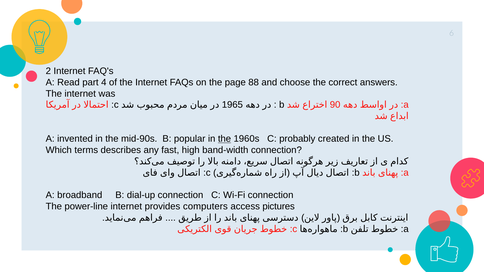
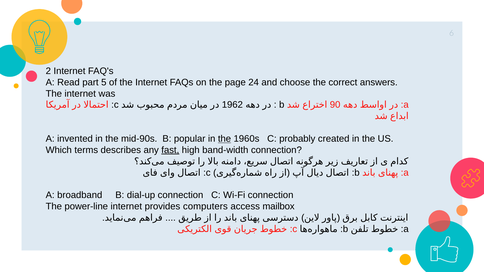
4: 4 -> 5 (104, 82)
88: 88 -> 24 (254, 82)
1965: 1965 -> 1962 (232, 105)
fast underline: none -> present (170, 150)
pictures: pictures -> mailbox (279, 207)
